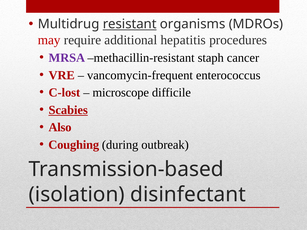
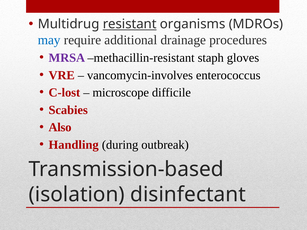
may colour: red -> blue (49, 40)
hepatitis: hepatitis -> drainage (183, 40)
cancer: cancer -> gloves (243, 58)
vancomycin-frequent: vancomycin-frequent -> vancomycin-involves (140, 75)
Scabies underline: present -> none (68, 110)
Coughing: Coughing -> Handling (74, 145)
